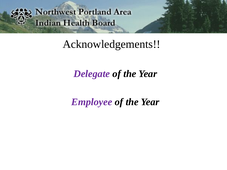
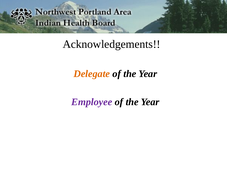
Delegate colour: purple -> orange (92, 74)
